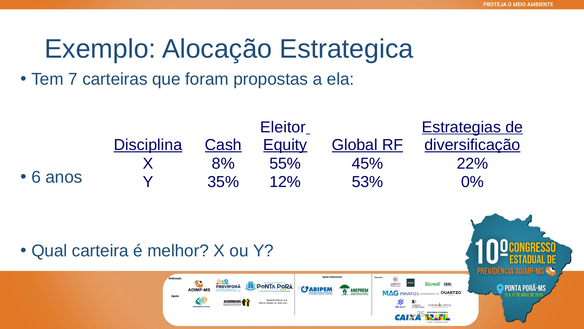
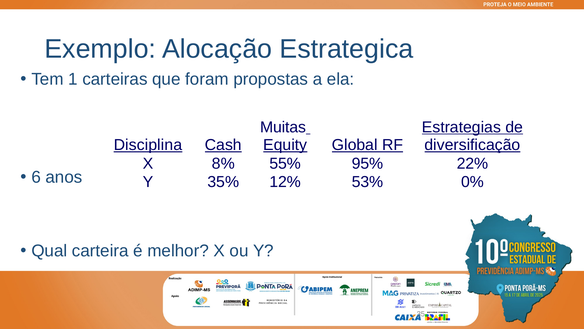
7: 7 -> 1 (73, 79)
Eleitor: Eleitor -> Muitas (283, 127)
45%: 45% -> 95% (368, 163)
